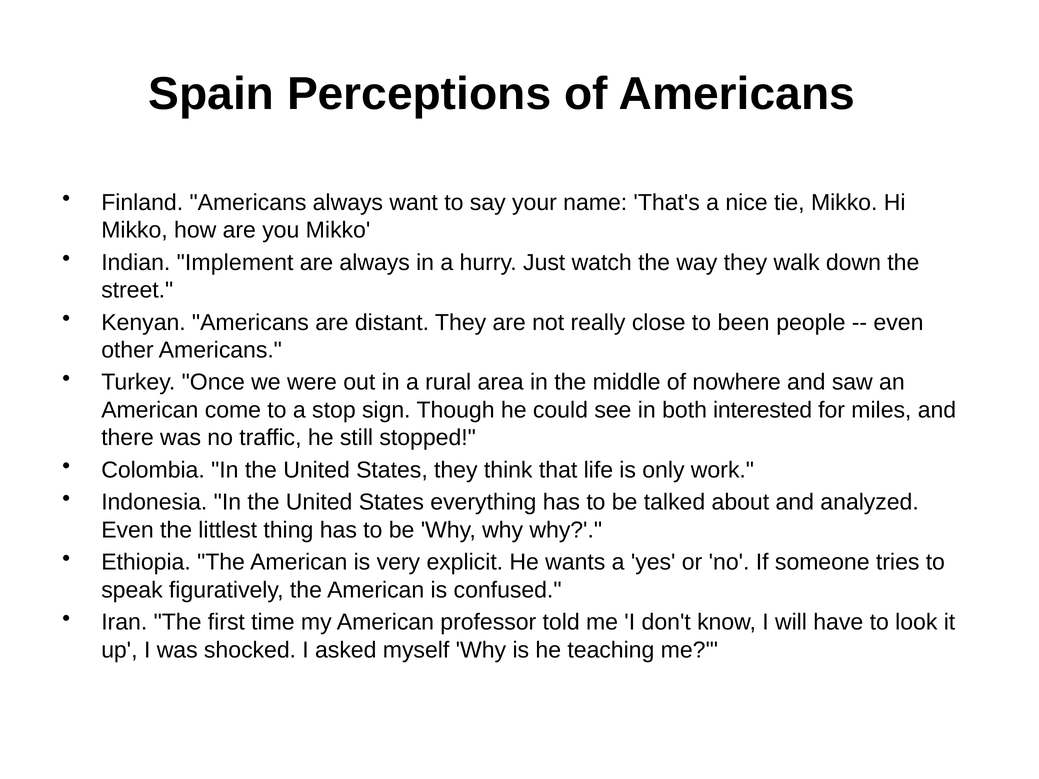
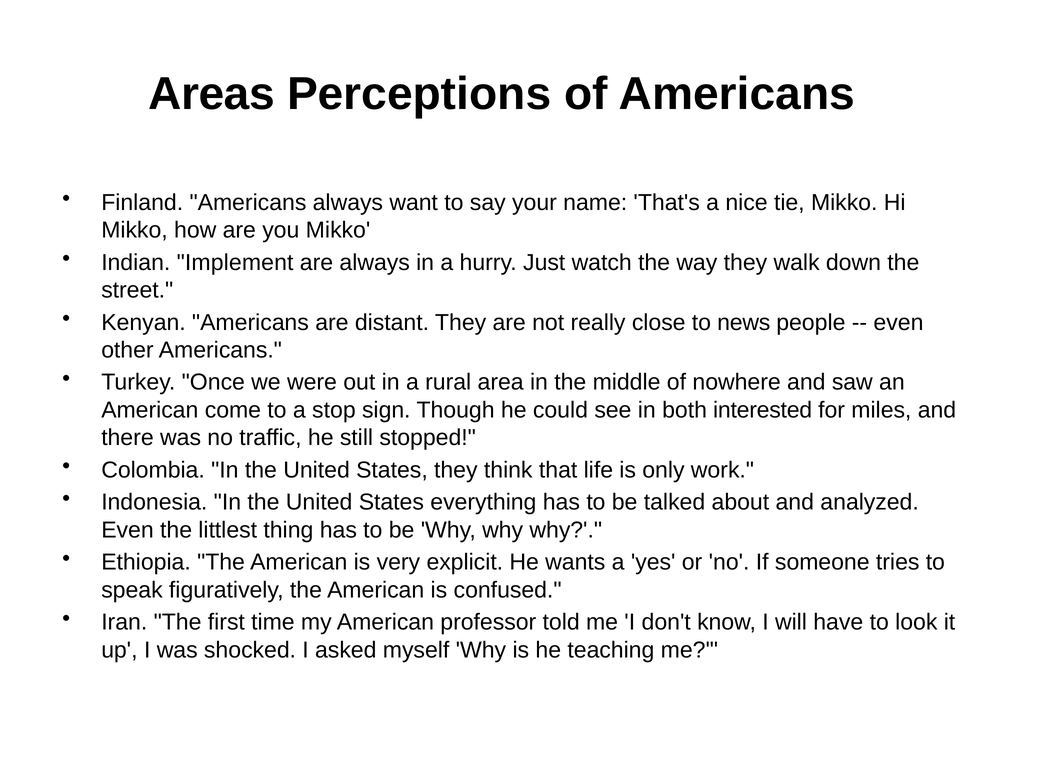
Spain: Spain -> Areas (212, 94)
been: been -> news (744, 322)
